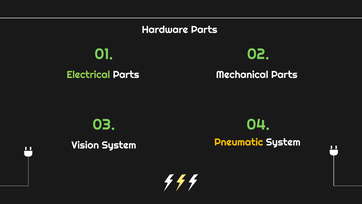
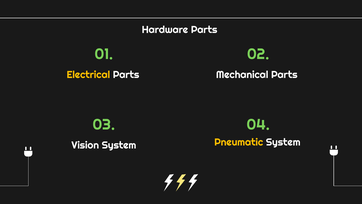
Electrical colour: light green -> yellow (88, 75)
